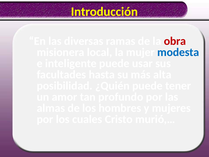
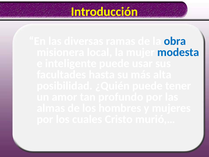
obra colour: red -> blue (175, 41)
